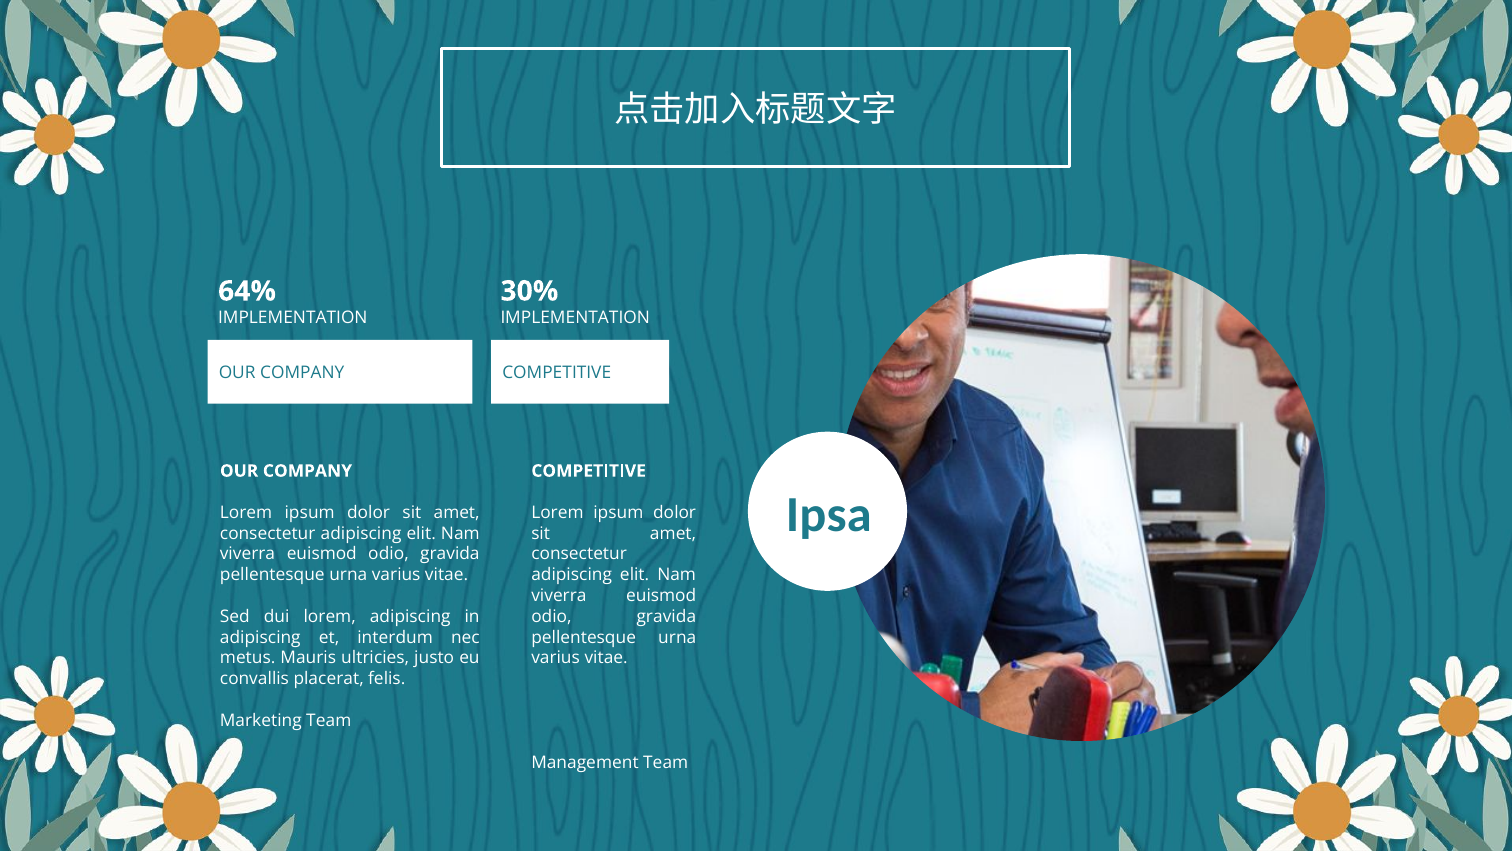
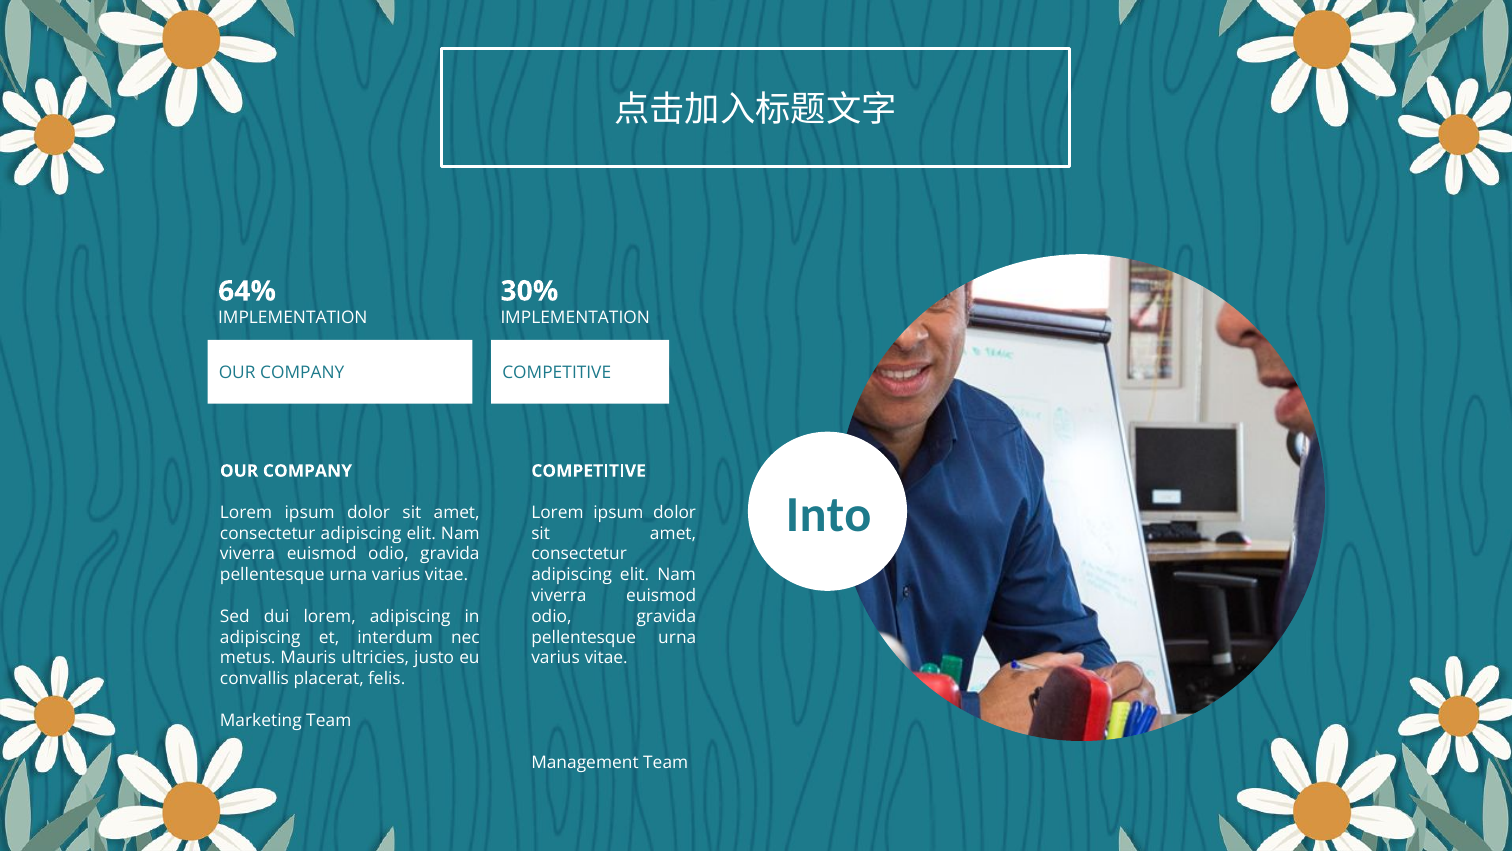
Ipsa: Ipsa -> Into (829, 514)
